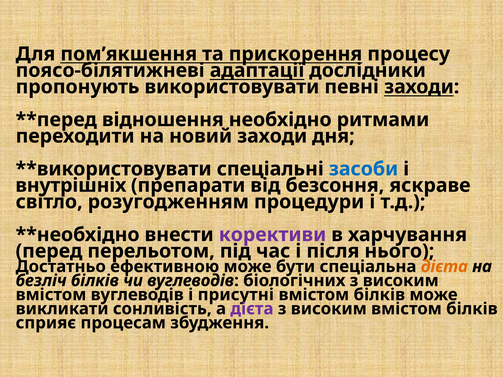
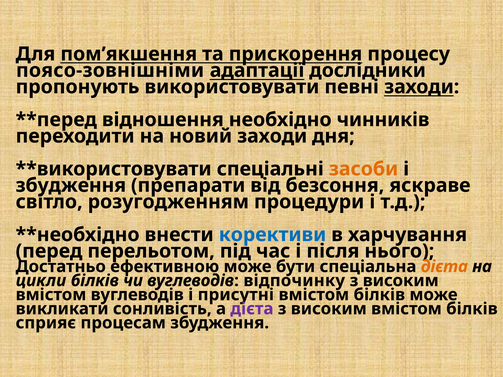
поясо-білятижневі: поясо-білятижневі -> поясо-зовнішніми (110, 70)
ритмами: ритмами -> чинників (383, 120)
засоби colour: blue -> orange (364, 169)
внутрішніх: внутрішніх -> збудження (71, 185)
корективи colour: purple -> blue (273, 235)
безліч: безліч -> цикли (41, 281)
біологічних: біологічних -> відпочинку (294, 281)
